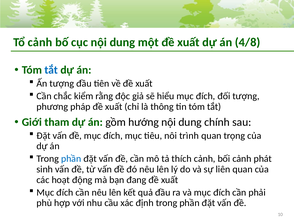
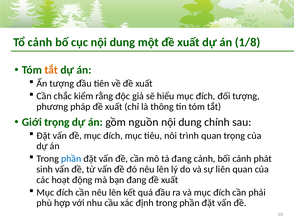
4/8: 4/8 -> 1/8 (248, 42)
tắt colour: blue -> orange (51, 70)
Giới tham: tham -> trọng (57, 122)
hướng: hướng -> nguồn (143, 122)
tả thích: thích -> đang (182, 159)
